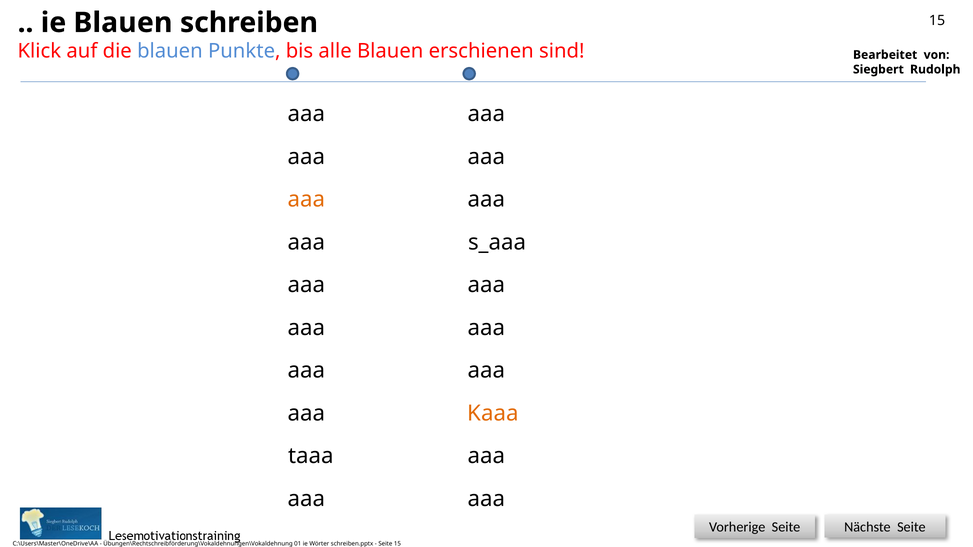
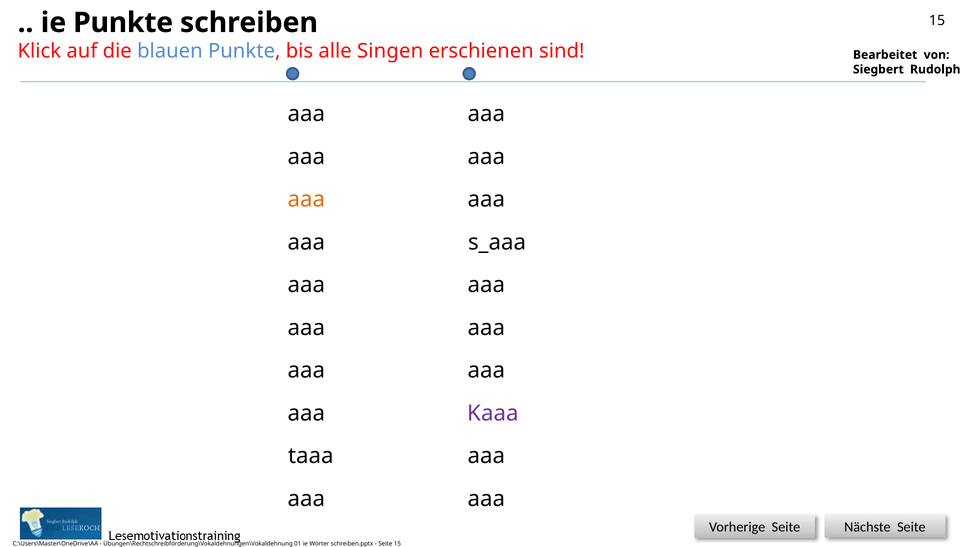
ie Blauen: Blauen -> Punkte (123, 23)
alle Blauen: Blauen -> Singen (390, 51)
Kaaa colour: orange -> purple (493, 414)
